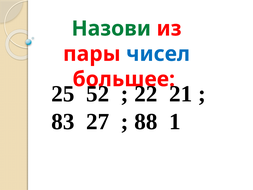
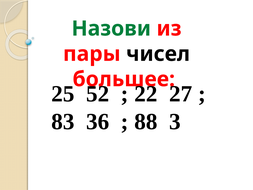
чисел colour: blue -> black (158, 54)
21: 21 -> 27 (181, 94)
27: 27 -> 36 (98, 122)
1: 1 -> 3 (175, 122)
